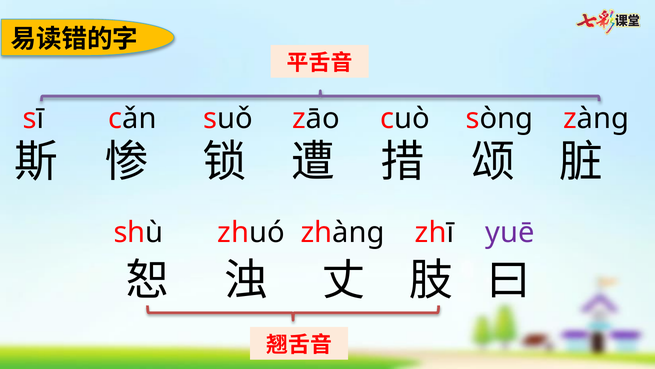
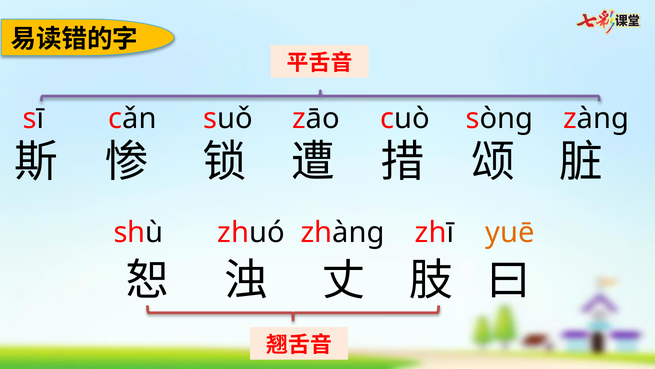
yuē colour: purple -> orange (510, 232)
